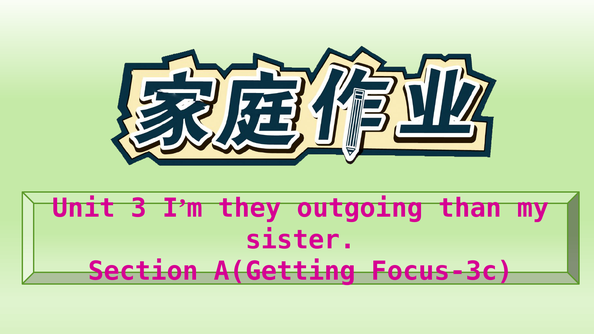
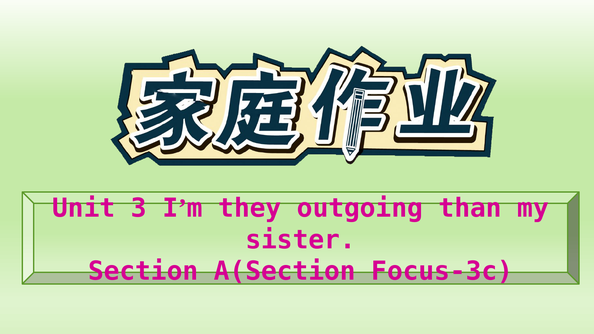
A(Getting: A(Getting -> A(Section (285, 271)
